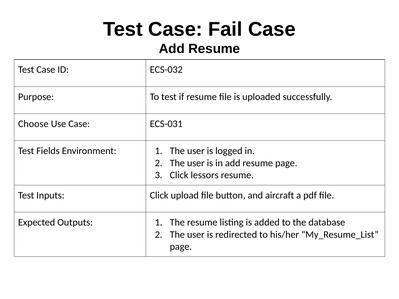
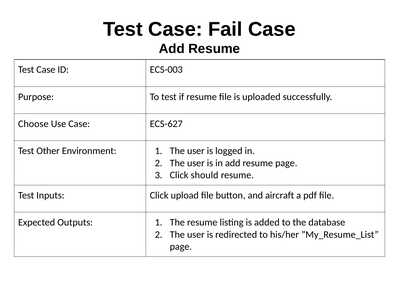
ECS-032: ECS-032 -> ECS-003 (166, 70)
ECS-031: ECS-031 -> ECS-627 (166, 124)
Fields: Fields -> Other (48, 151)
lessors: lessors -> should (205, 175)
